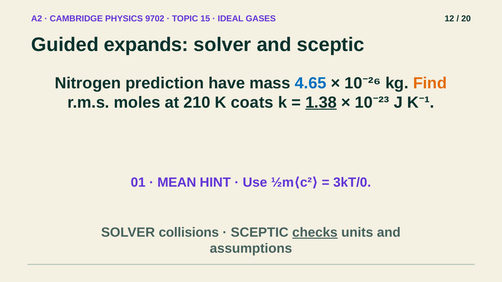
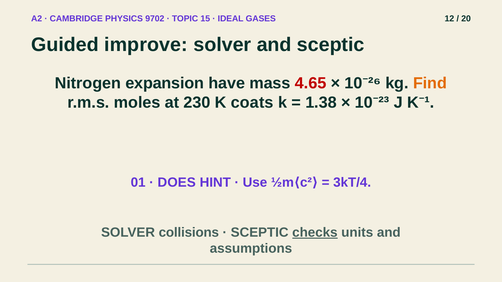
expands: expands -> improve (146, 45)
prediction: prediction -> expansion (165, 83)
4.65 colour: blue -> red (311, 83)
210: 210 -> 230 (197, 103)
1.38 underline: present -> none (321, 103)
MEAN: MEAN -> DOES (177, 183)
3kT/0: 3kT/0 -> 3kT/4 (352, 183)
